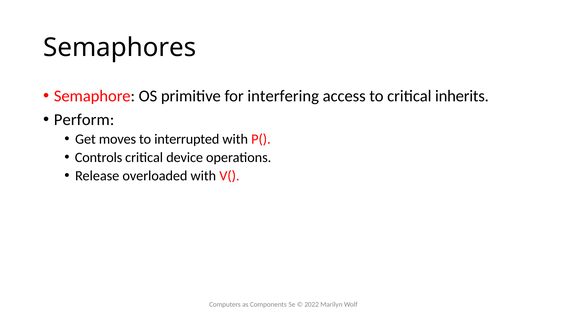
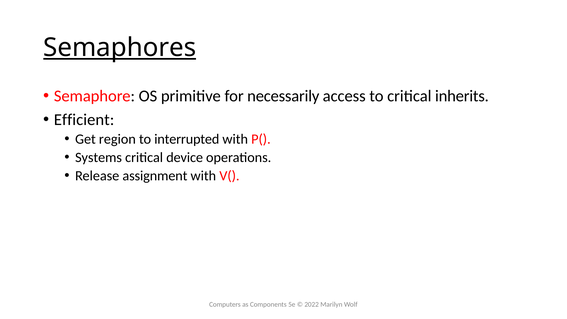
Semaphores underline: none -> present (120, 48)
interfering: interfering -> necessarily (283, 96)
Perform: Perform -> Efficient (84, 120)
moves: moves -> region (117, 139)
Controls: Controls -> Systems (99, 157)
overloaded: overloaded -> assignment (155, 176)
